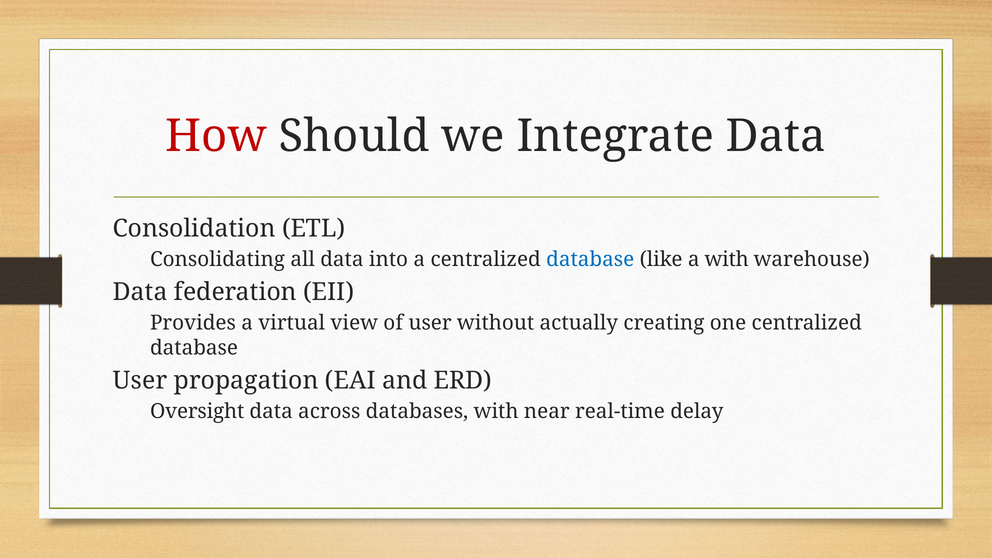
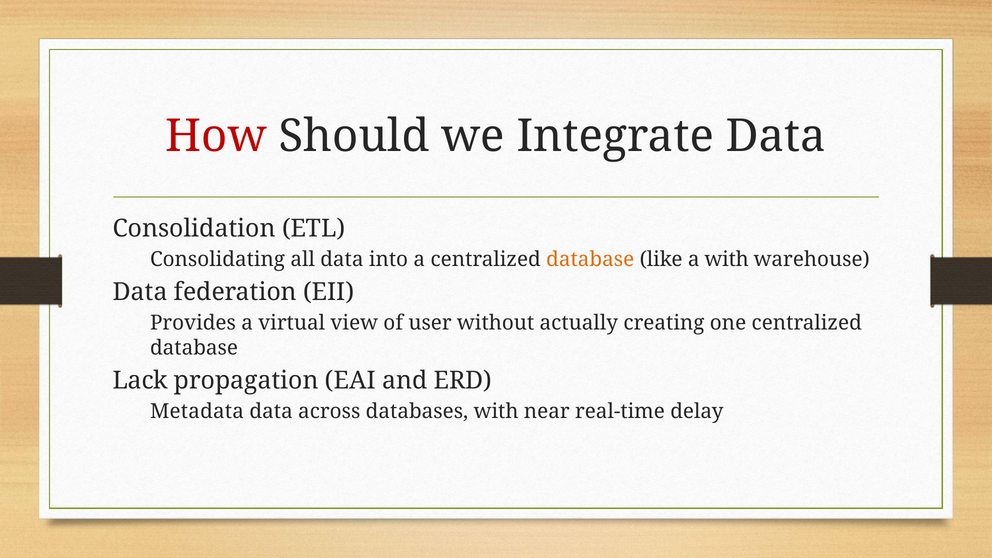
database colour: blue -> orange (590, 260)
User: User -> Lack (140, 381)
Oversight: Oversight -> Metadata (197, 412)
